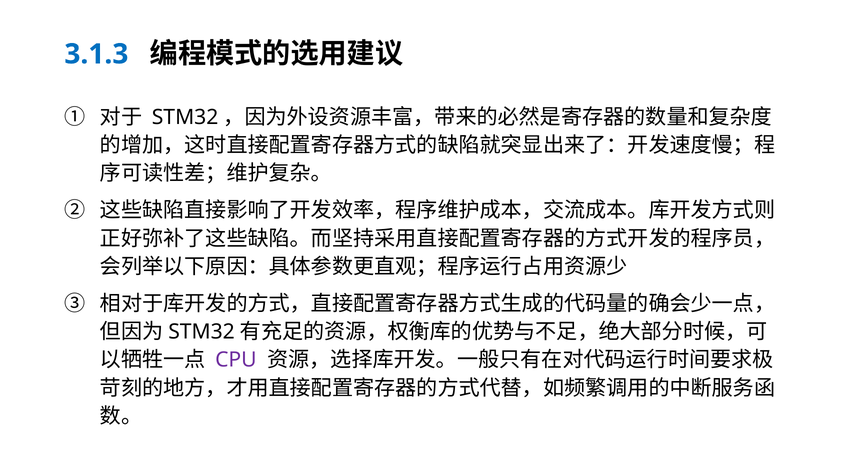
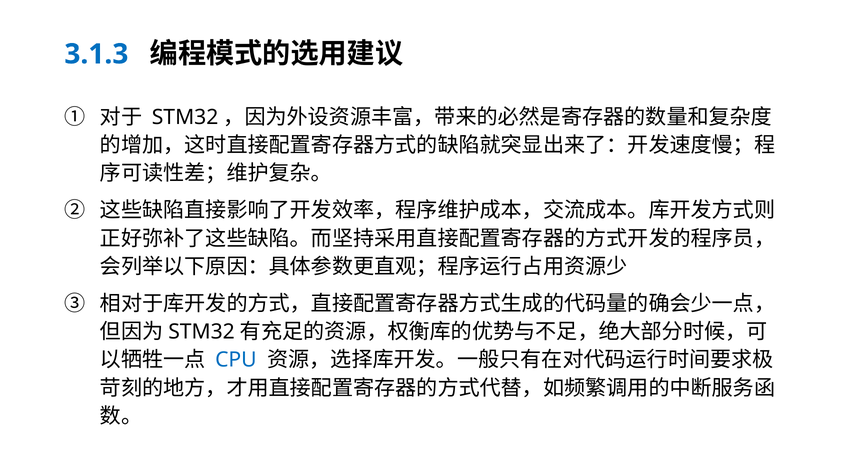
CPU colour: purple -> blue (236, 360)
